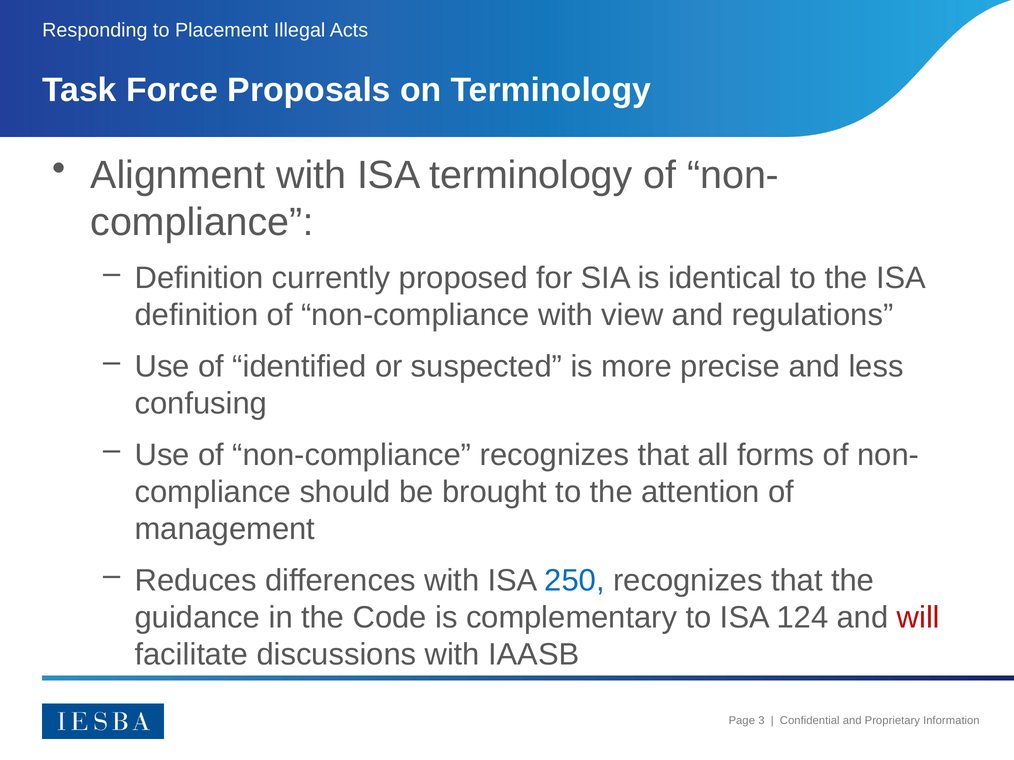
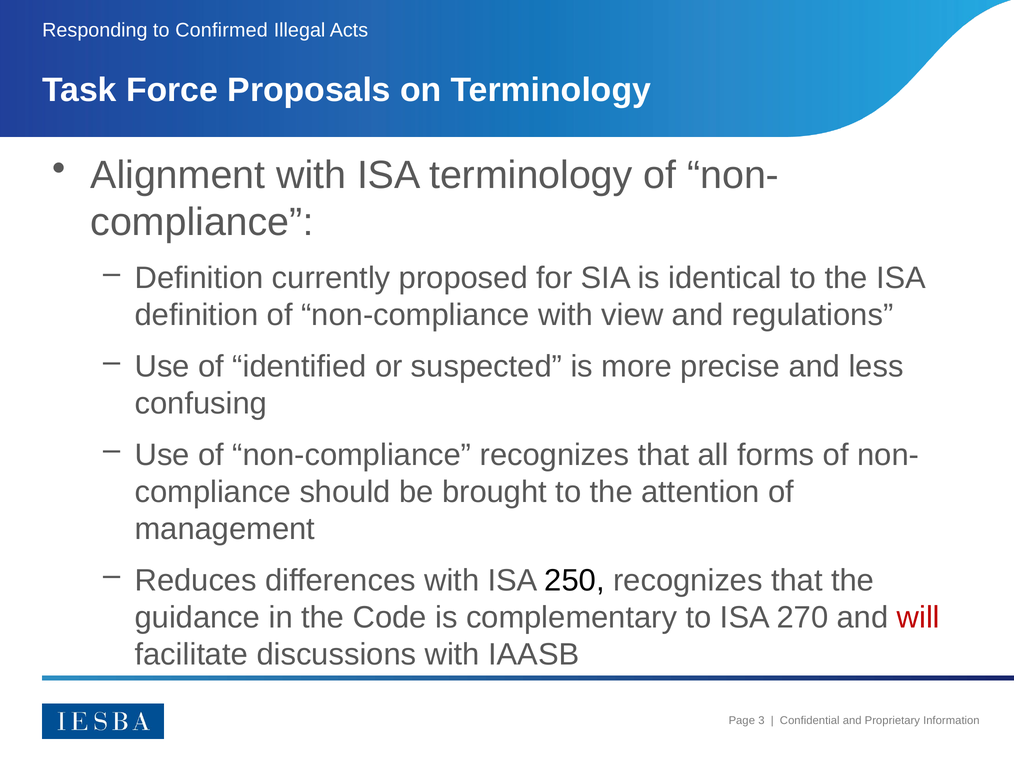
Placement: Placement -> Confirmed (222, 30)
250 colour: blue -> black (575, 581)
124: 124 -> 270 (802, 618)
